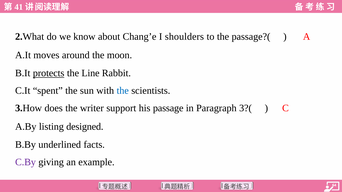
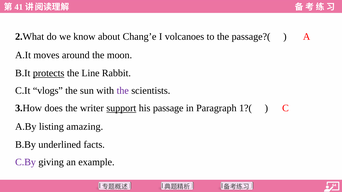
shoulders: shoulders -> volcanoes (185, 37)
spent: spent -> vlogs (48, 91)
the colour: blue -> purple (123, 91)
support underline: none -> present (121, 108)
3?(: 3?( -> 1?( (245, 108)
designed: designed -> amazing (85, 127)
